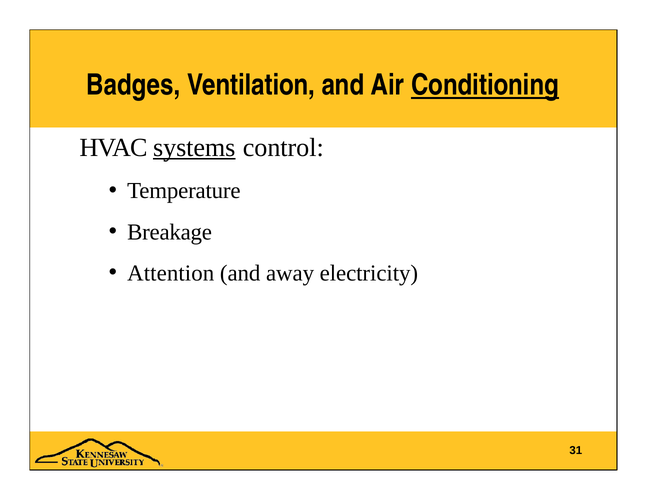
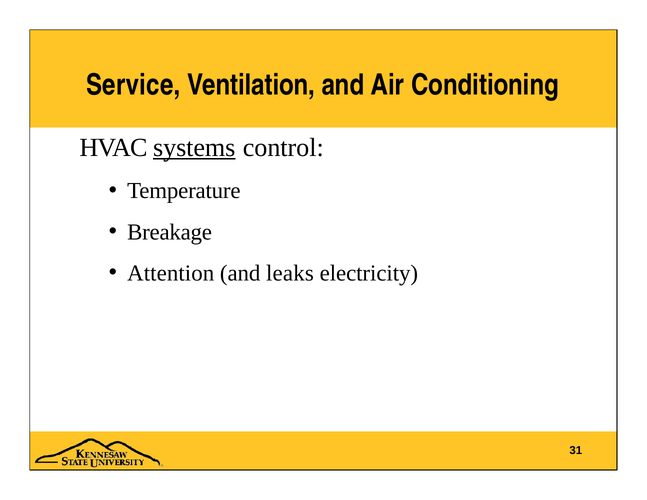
Badges: Badges -> Service (133, 85)
Conditioning underline: present -> none (485, 85)
away: away -> leaks (290, 273)
